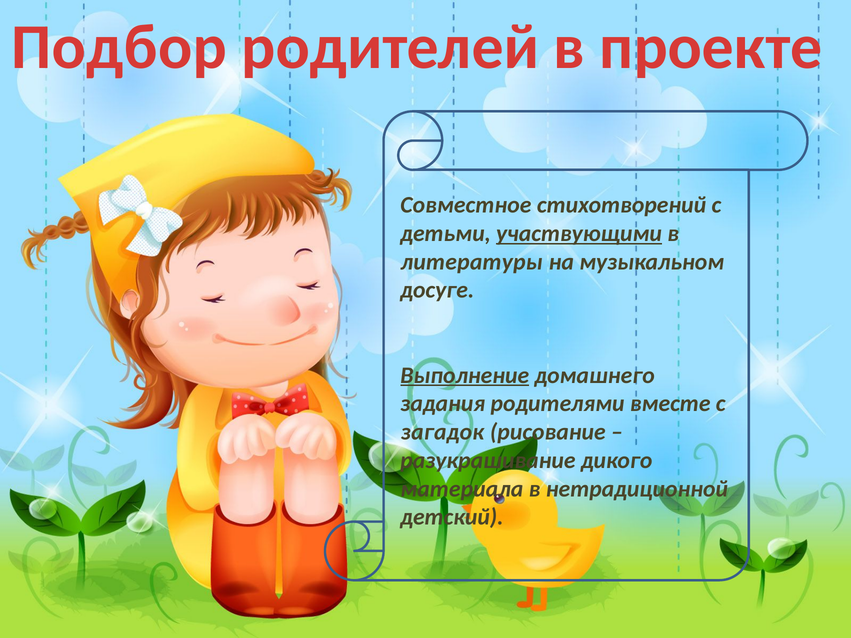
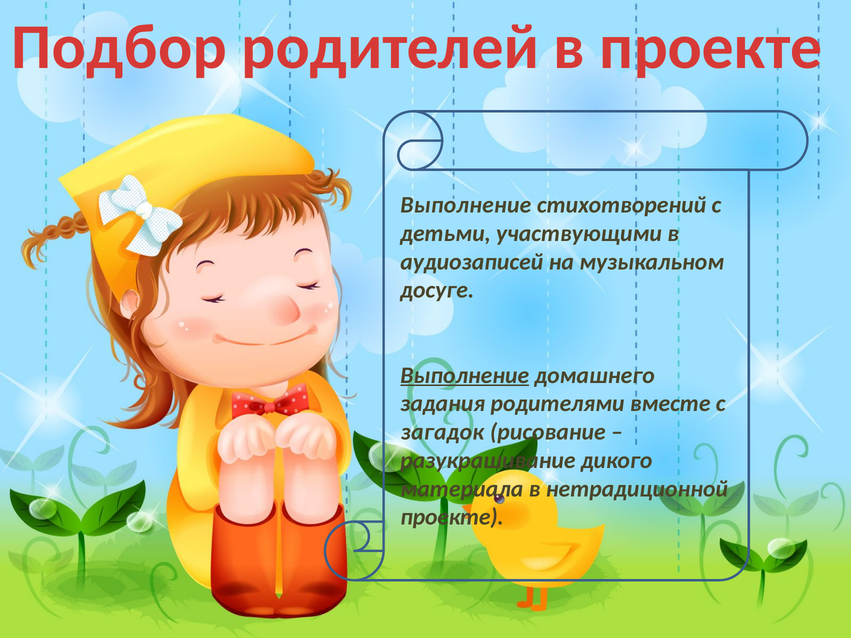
Совместное: Совместное -> Выполнение (466, 205)
участвующими underline: present -> none (579, 234)
литературы: литературы -> аудиозаписей (472, 262)
детский: детский -> проекте (452, 517)
